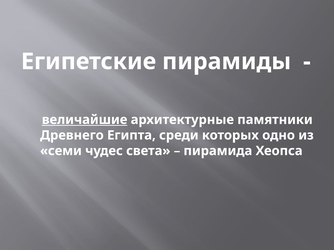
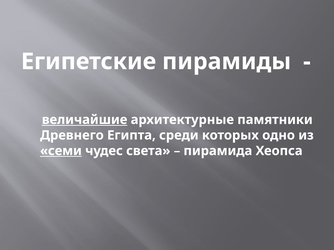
семи underline: none -> present (61, 151)
